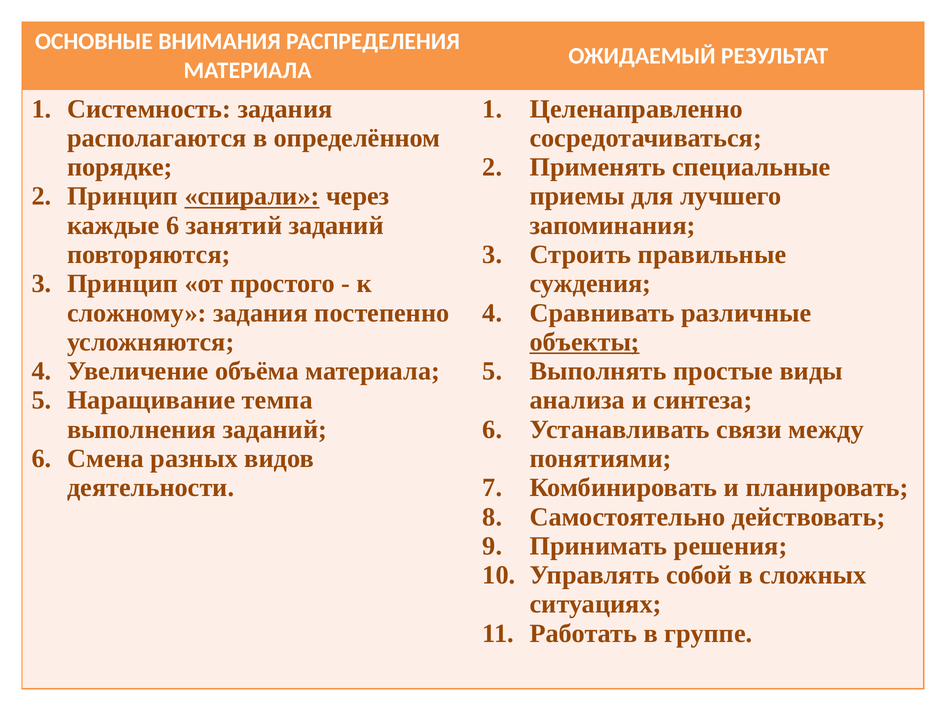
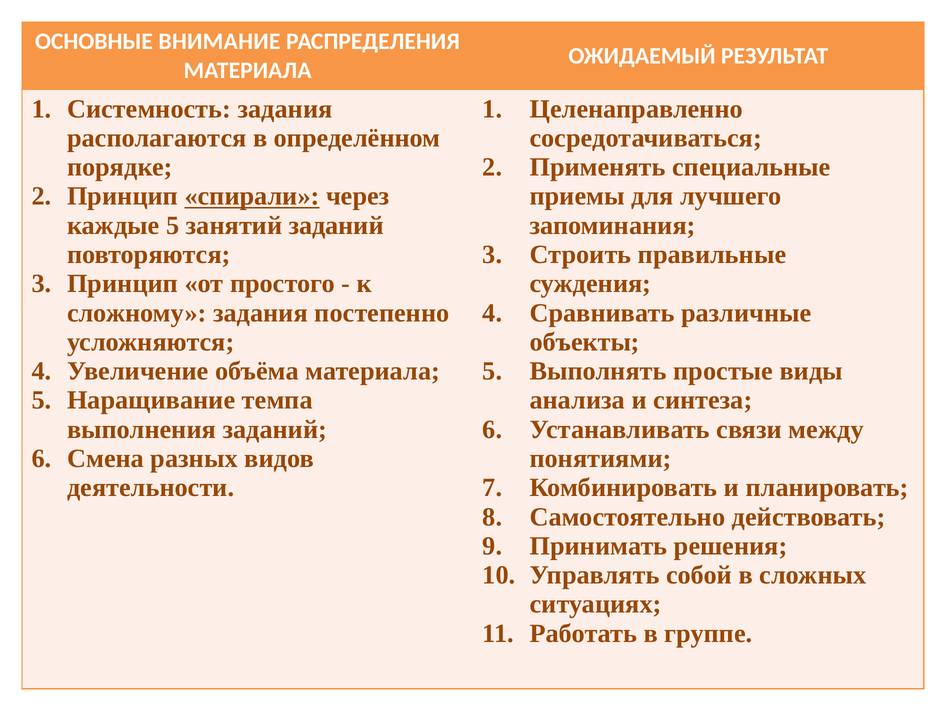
ВНИМАНИЯ: ВНИМАНИЯ -> ВНИМАНИЕ (219, 42)
каждые 6: 6 -> 5 (173, 226)
объекты underline: present -> none (585, 342)
